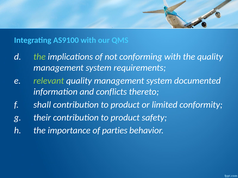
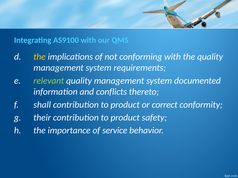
the colour: light green -> yellow (40, 57)
limited: limited -> correct (165, 105)
parties: parties -> service (115, 131)
